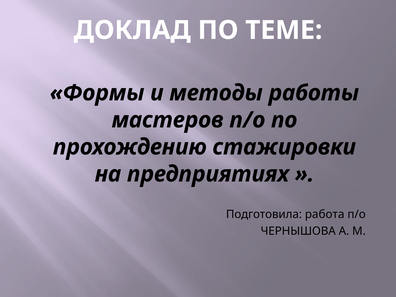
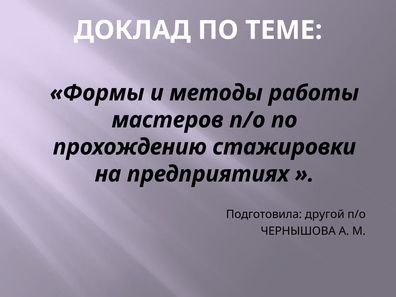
работа: работа -> другой (325, 214)
